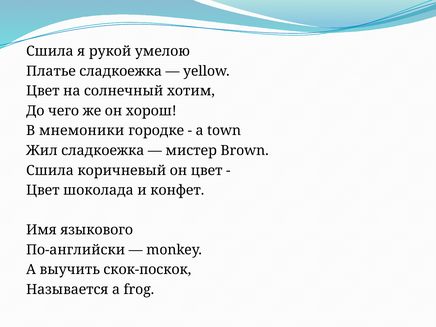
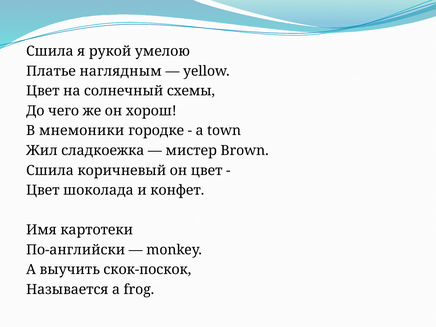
Платье сладкоежка: сладкоежка -> наглядным (121, 71)
хотим: хотим -> схемы (191, 91)
языкового: языкового -> картотеки (97, 230)
